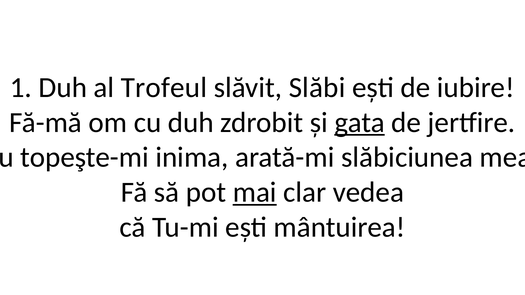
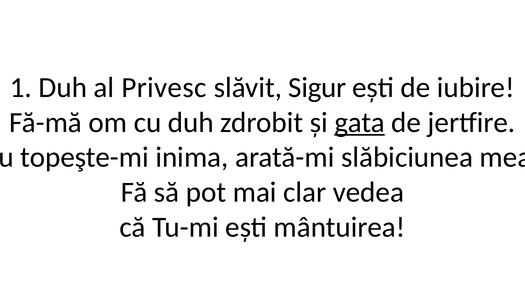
Trofeul: Trofeul -> Privesc (164, 88)
Slăbi: Slăbi -> Sigur (317, 88)
mai underline: present -> none (255, 193)
